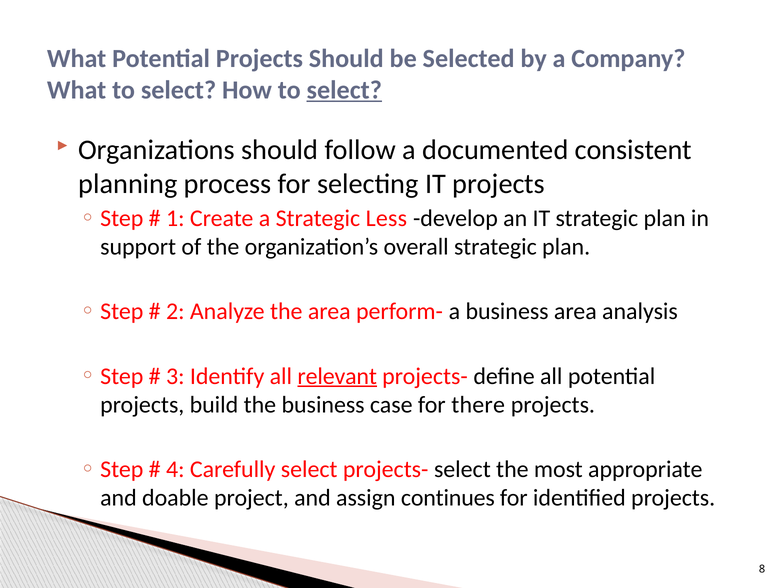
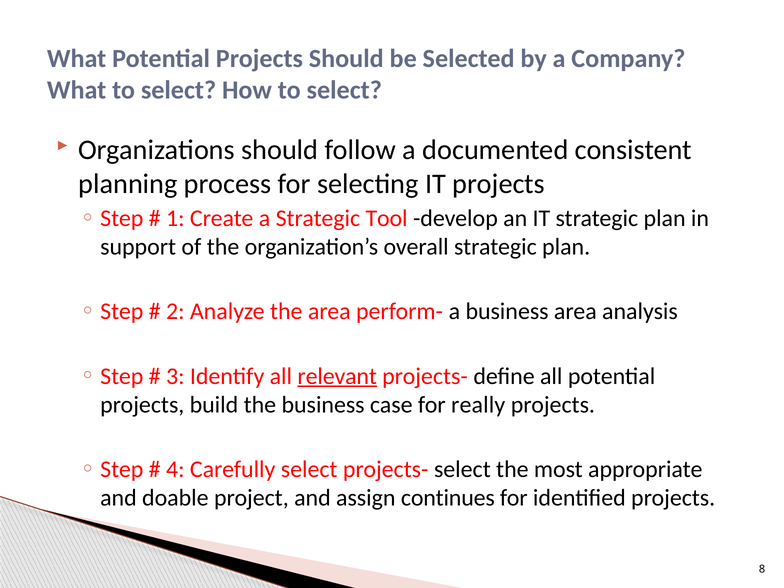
select underline: present -> none (344, 90)
Less: Less -> Tool (387, 218)
there: there -> really (478, 405)
